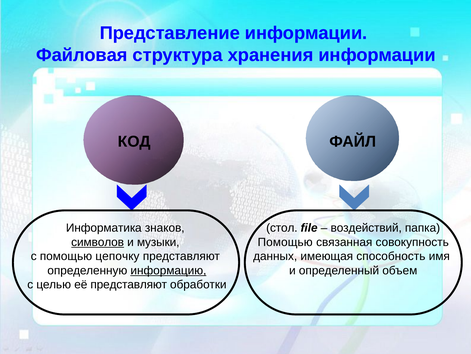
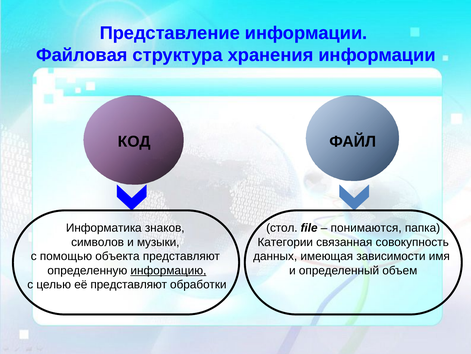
воздействий: воздействий -> понимаются (366, 228)
символов underline: present -> none (98, 242)
Помощью: Помощью -> Категории (285, 242)
цепочку: цепочку -> объекта (117, 256)
способность: способность -> зависимости (391, 256)
